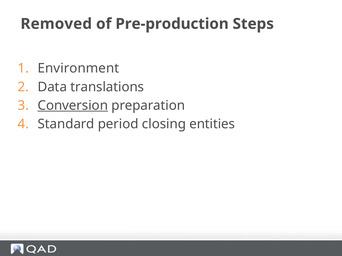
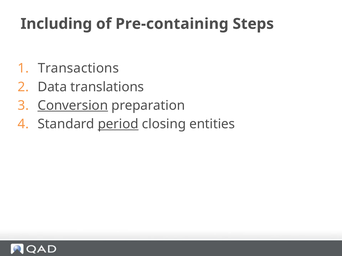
Removed: Removed -> Including (56, 24)
Pre-production: Pre-production -> Pre-containing (172, 24)
Environment: Environment -> Transactions (78, 68)
period underline: none -> present (118, 124)
